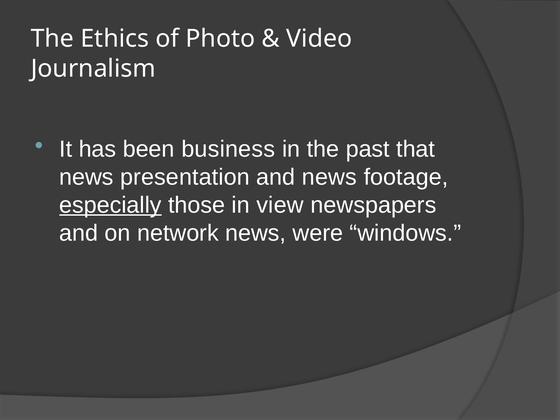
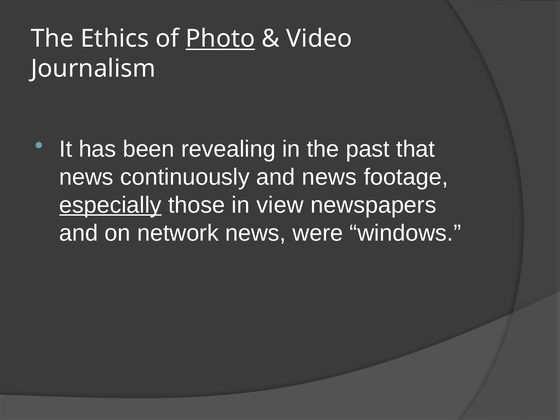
Photo underline: none -> present (220, 39)
business: business -> revealing (228, 149)
presentation: presentation -> continuously (185, 177)
